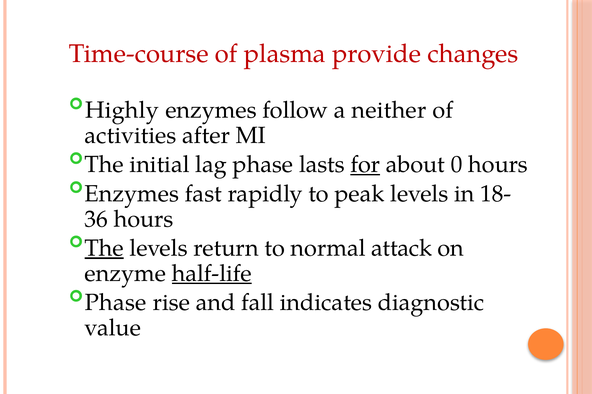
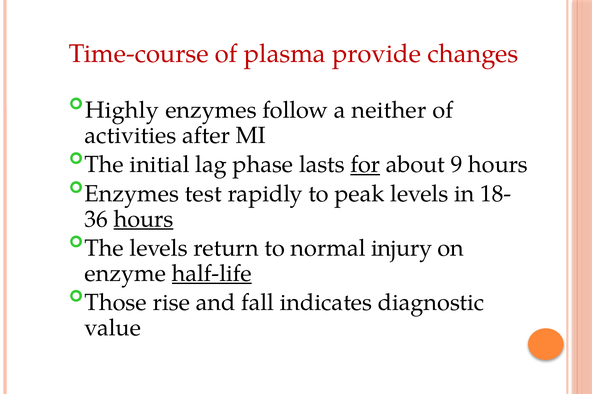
0: 0 -> 9 (457, 165)
fast: fast -> test (203, 194)
hours underline: none -> present (144, 219)
The underline: present -> none (104, 249)
attack: attack -> injury (402, 249)
Phase: Phase -> Those (116, 303)
